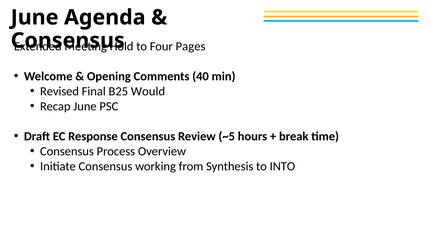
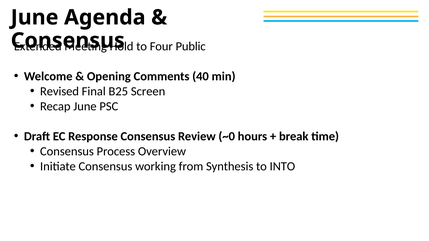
Pages: Pages -> Public (191, 46)
Would: Would -> Screen (148, 91)
~5: ~5 -> ~0 (227, 137)
